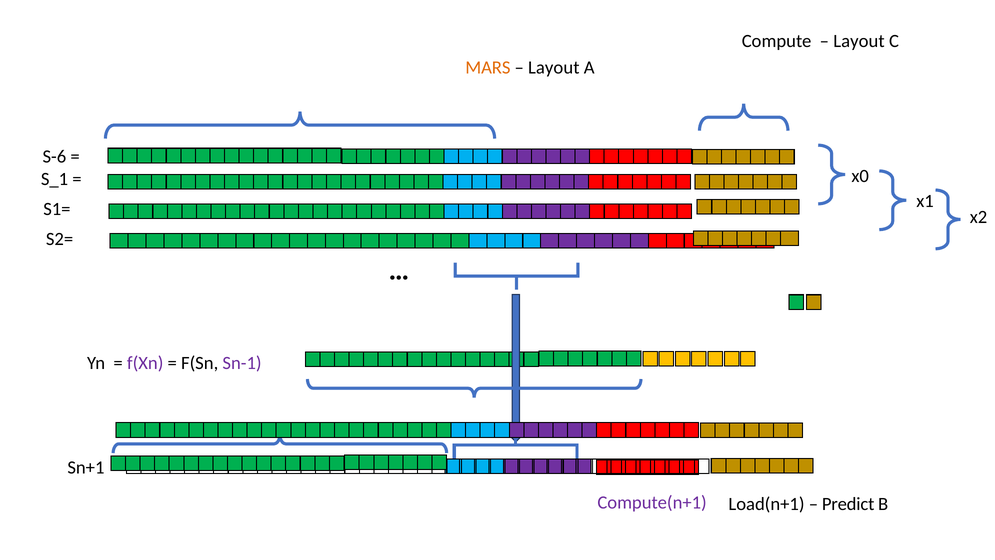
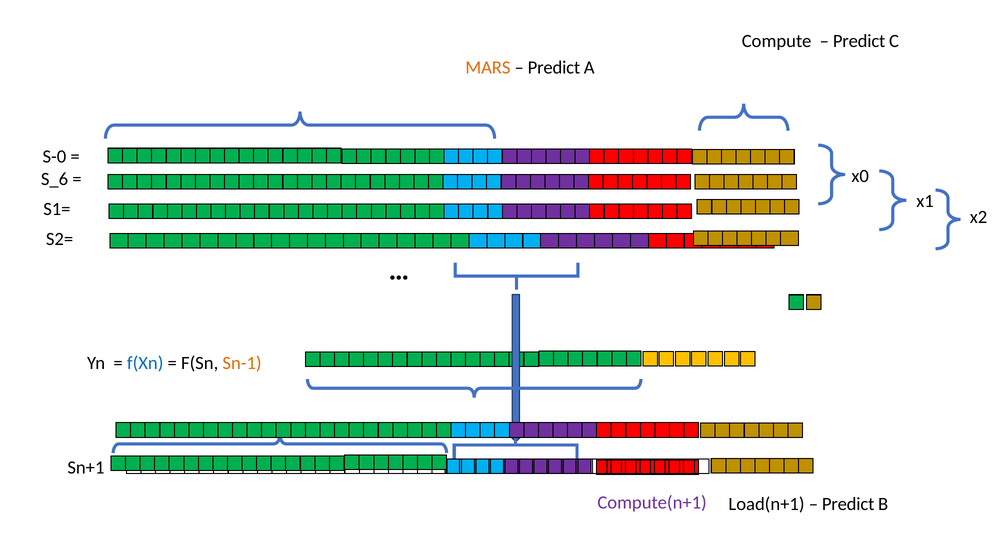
Layout: Layout -> Predict (859, 41)
Layout: Layout -> Predict (554, 68)
S-6: S-6 -> S-0 (54, 157)
S_1: S_1 -> S_6 (55, 179)
f(Xn colour: purple -> blue (145, 363)
Sn-1 colour: purple -> orange (242, 363)
